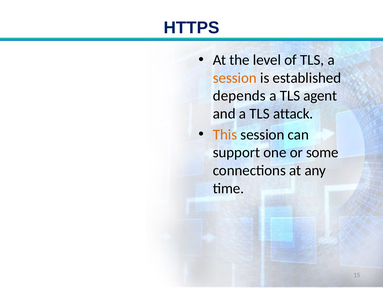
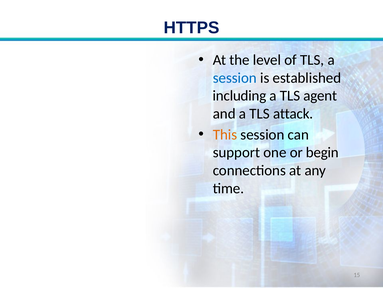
session colour: orange -> blue (235, 78)
depends: depends -> including (240, 96)
some: some -> begin (322, 152)
